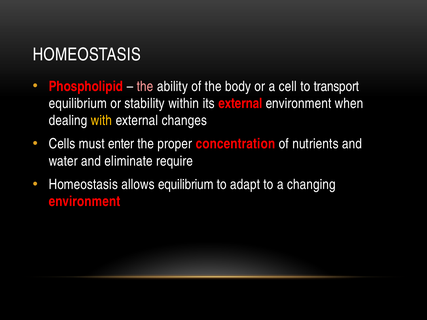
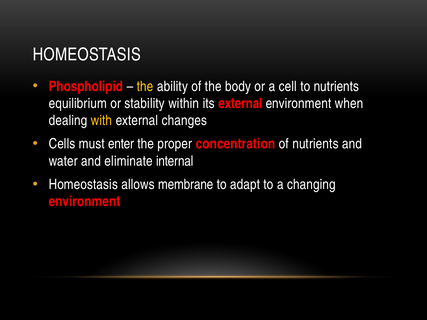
the colour: pink -> yellow (145, 86)
to transport: transport -> nutrients (336, 86)
require: require -> internal (175, 161)
allows equilibrium: equilibrium -> membrane (186, 185)
